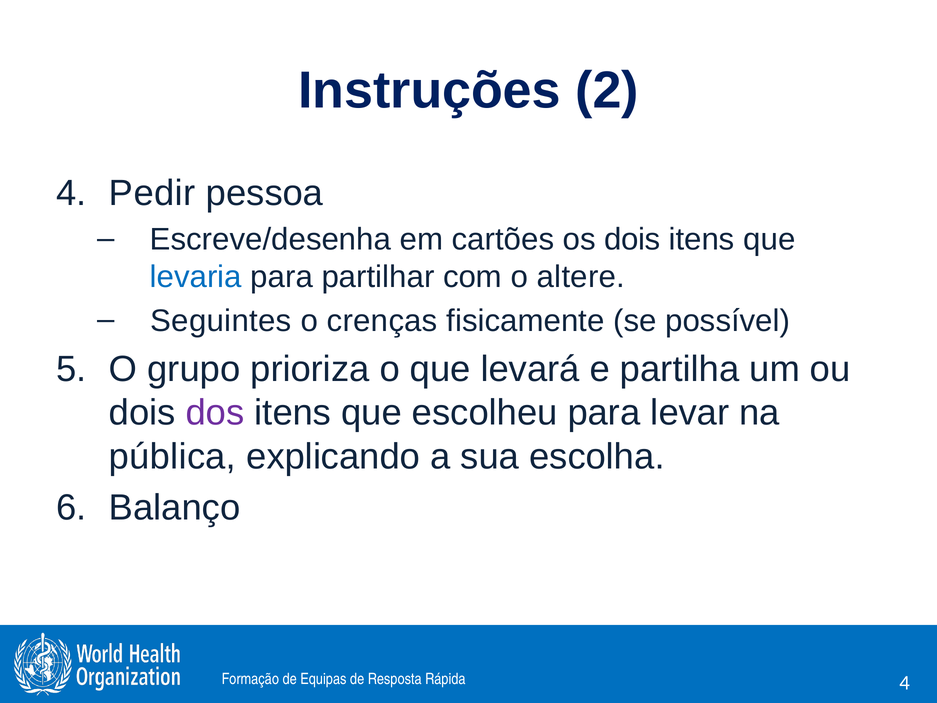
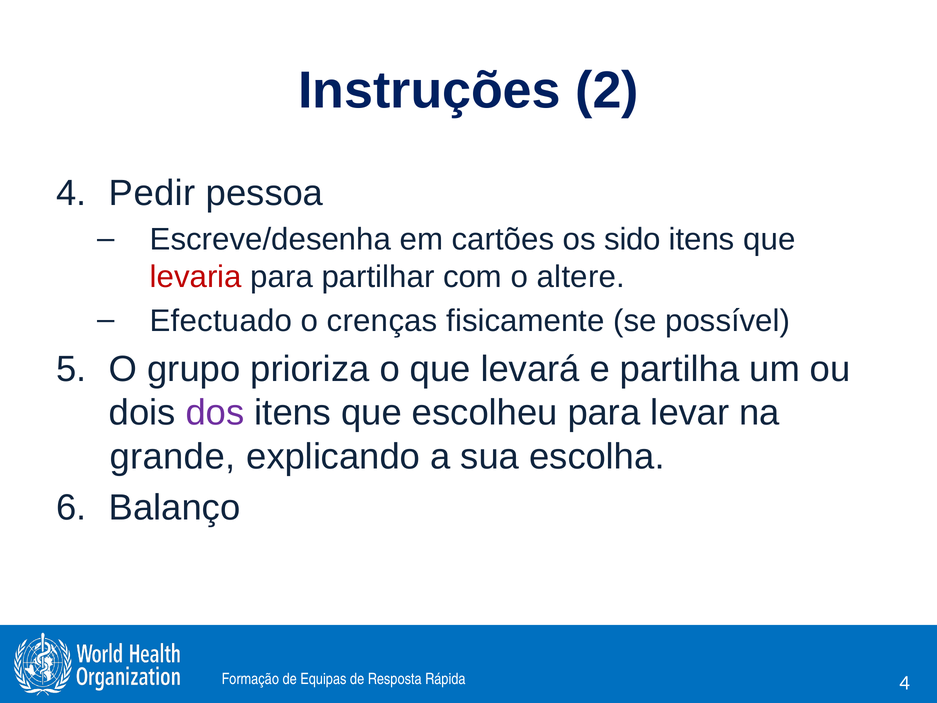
os dois: dois -> sido (632, 240)
levaria colour: blue -> red (196, 277)
Seguintes: Seguintes -> Efectuado (221, 321)
pública: pública -> grande (172, 457)
